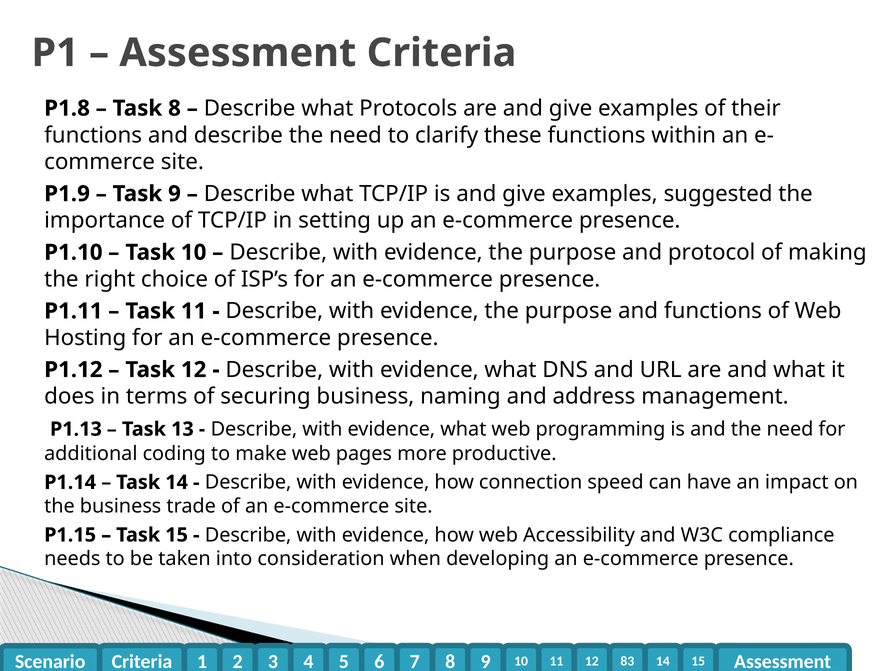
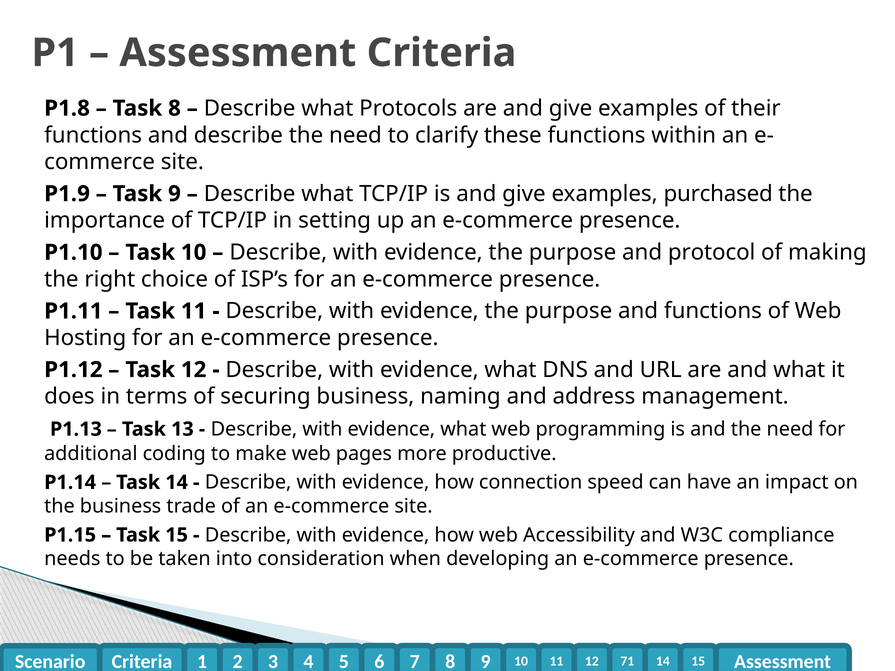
suggested: suggested -> purchased (718, 194)
83: 83 -> 71 (627, 661)
